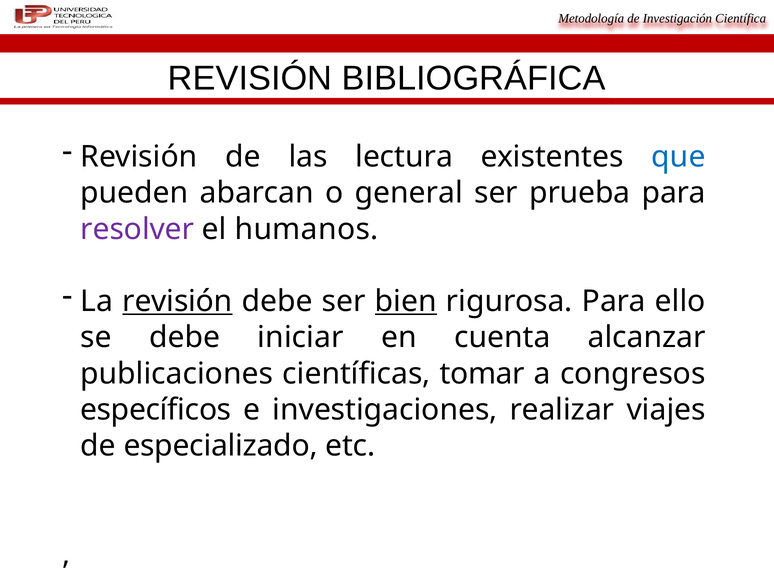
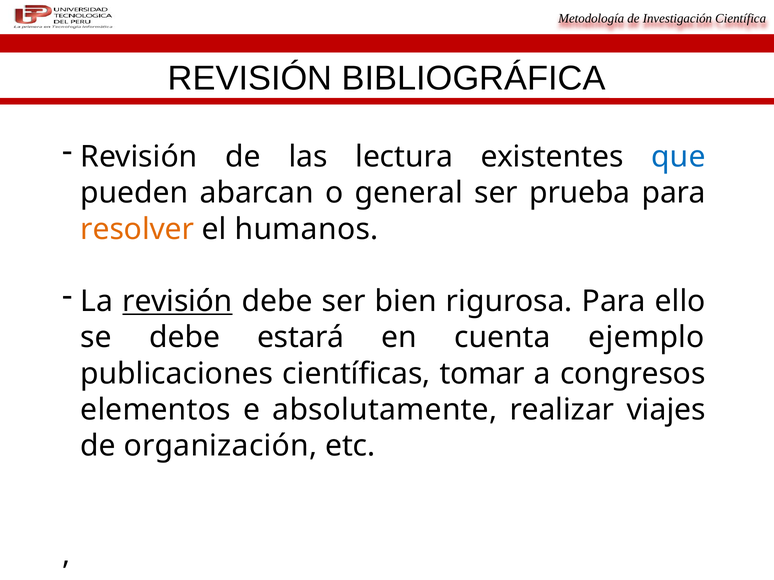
resolver colour: purple -> orange (137, 229)
bien underline: present -> none (406, 302)
iniciar: iniciar -> estará (301, 338)
alcanzar: alcanzar -> ejemplo (647, 338)
específicos: específicos -> elementos (155, 410)
investigaciones: investigaciones -> absolutamente (385, 410)
especializado: especializado -> organización (220, 446)
